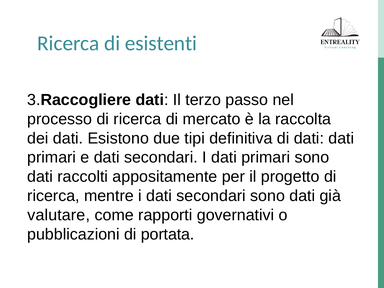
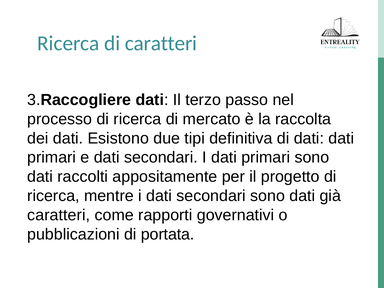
di esistenti: esistenti -> caratteri (161, 43)
valutare: valutare -> caratteri (59, 215)
